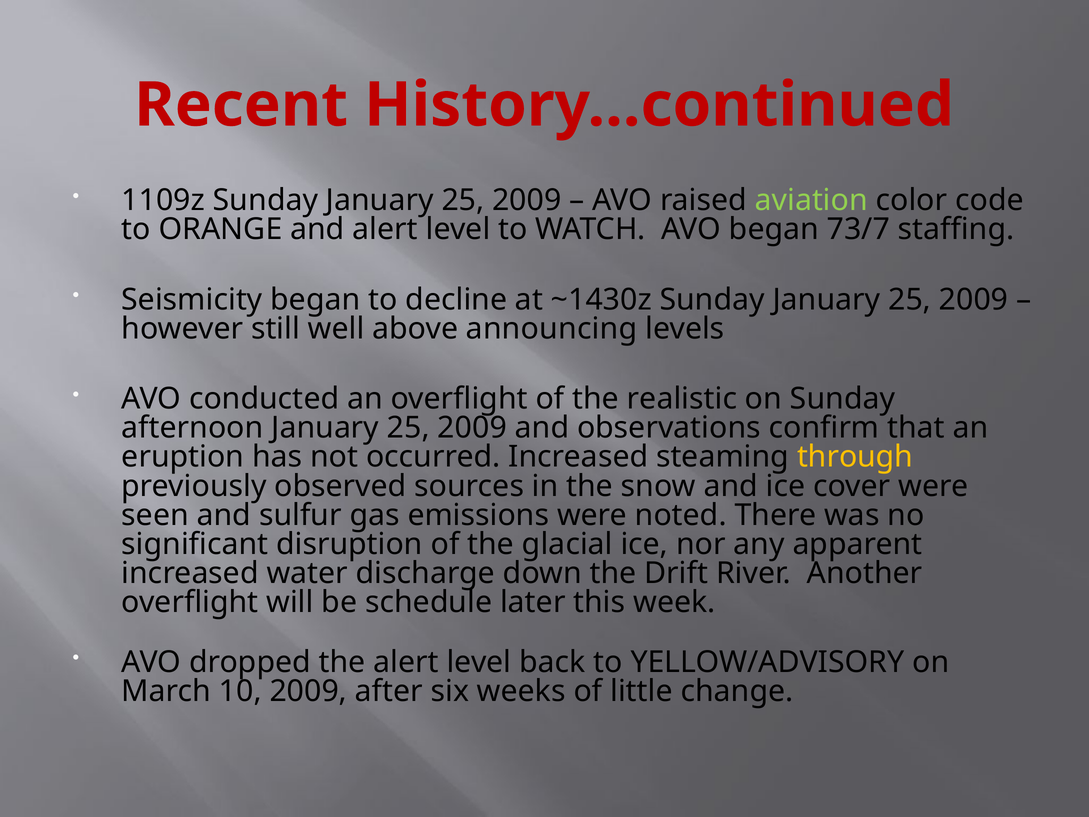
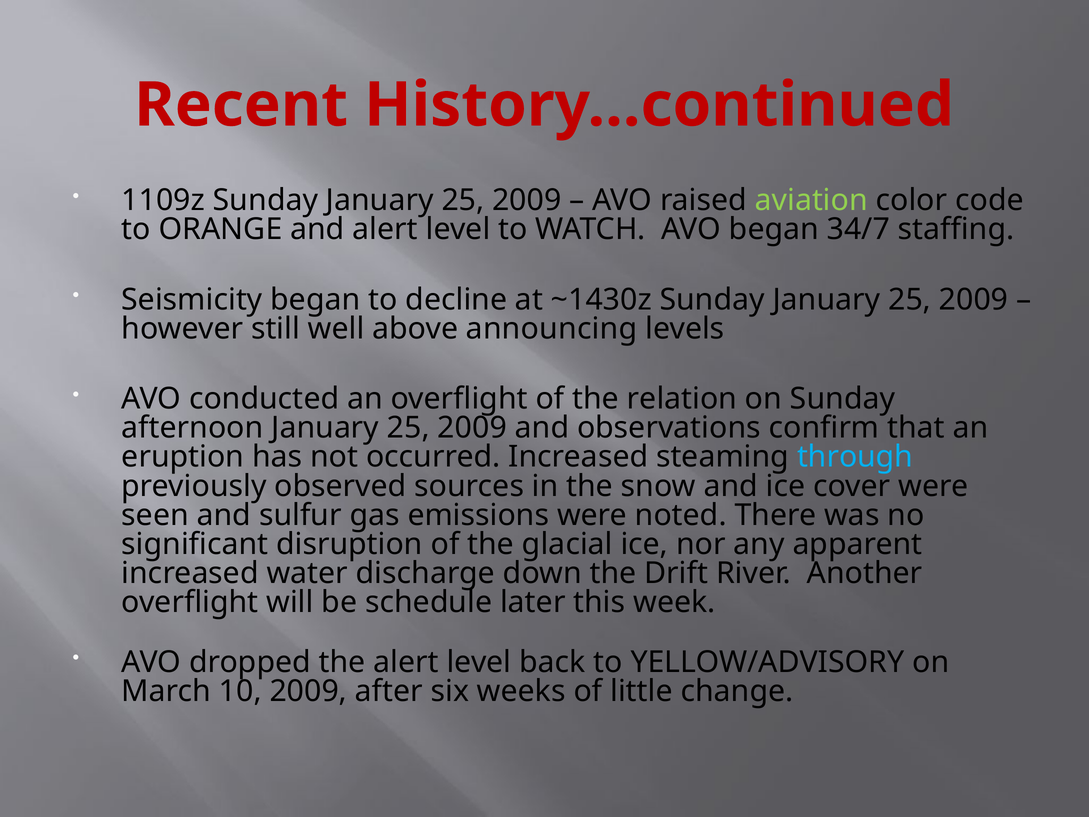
73/7: 73/7 -> 34/7 (858, 229)
realistic: realistic -> relation (682, 399)
through colour: yellow -> light blue (855, 457)
